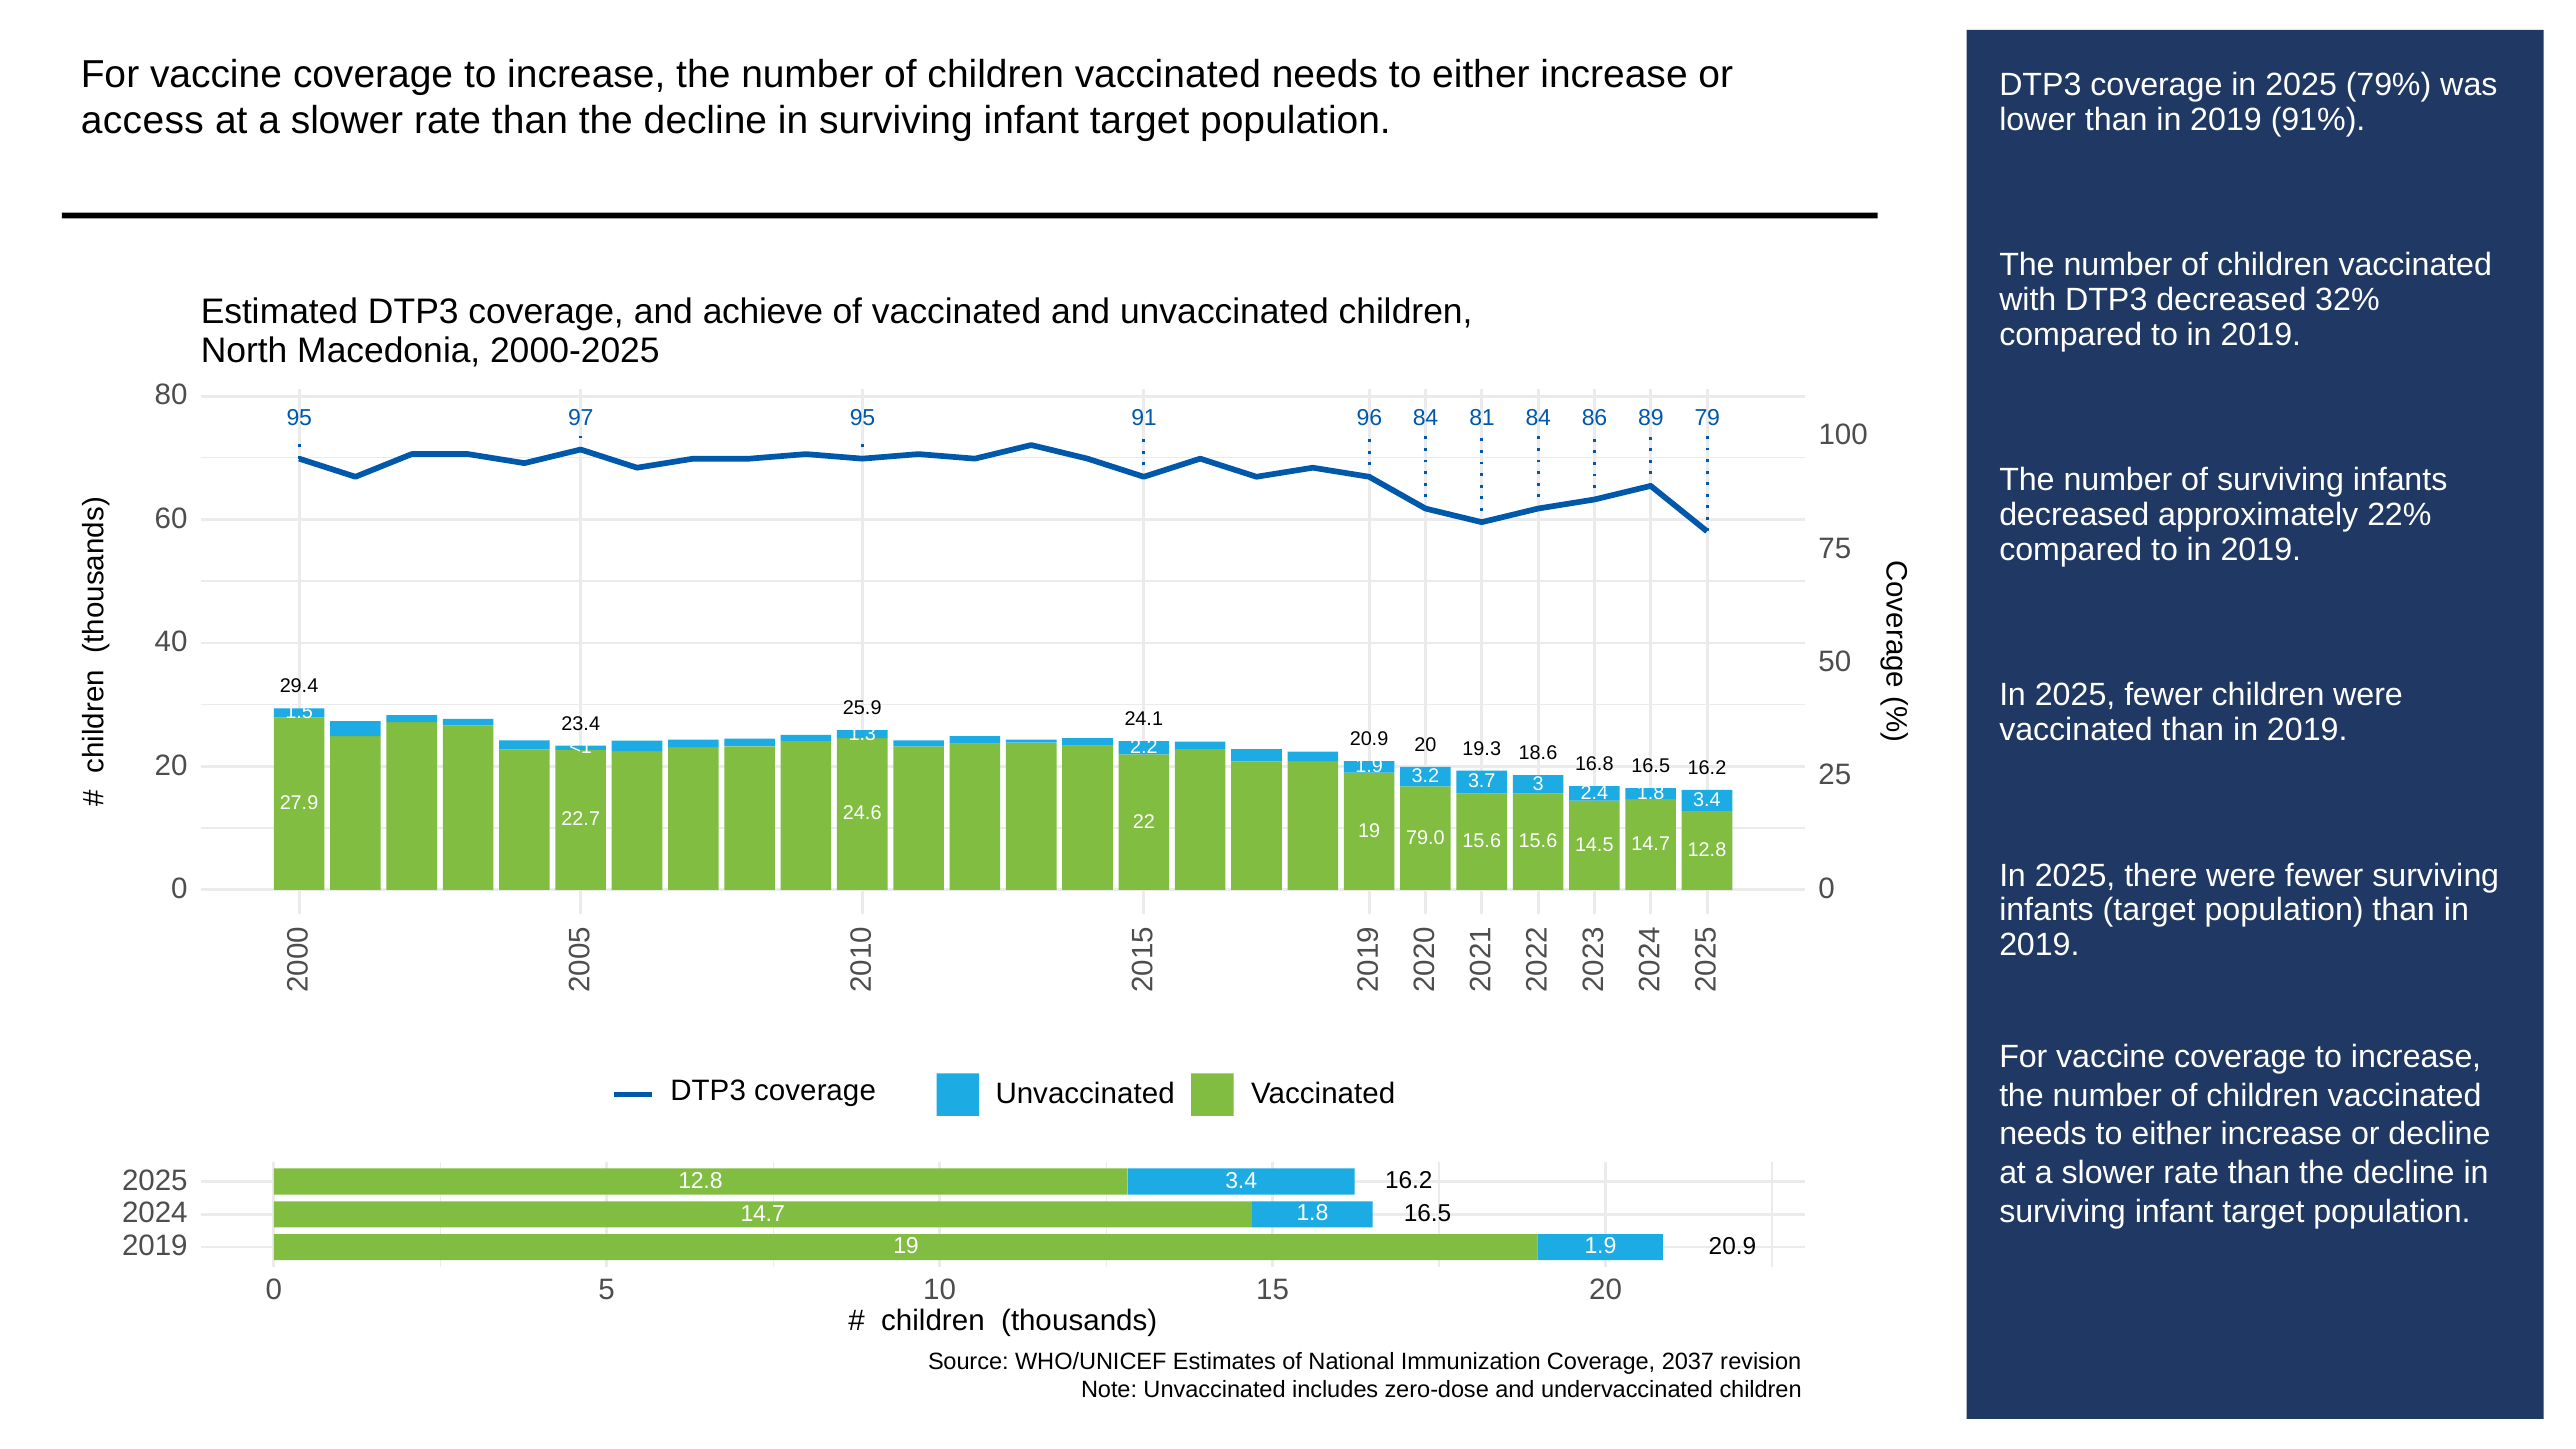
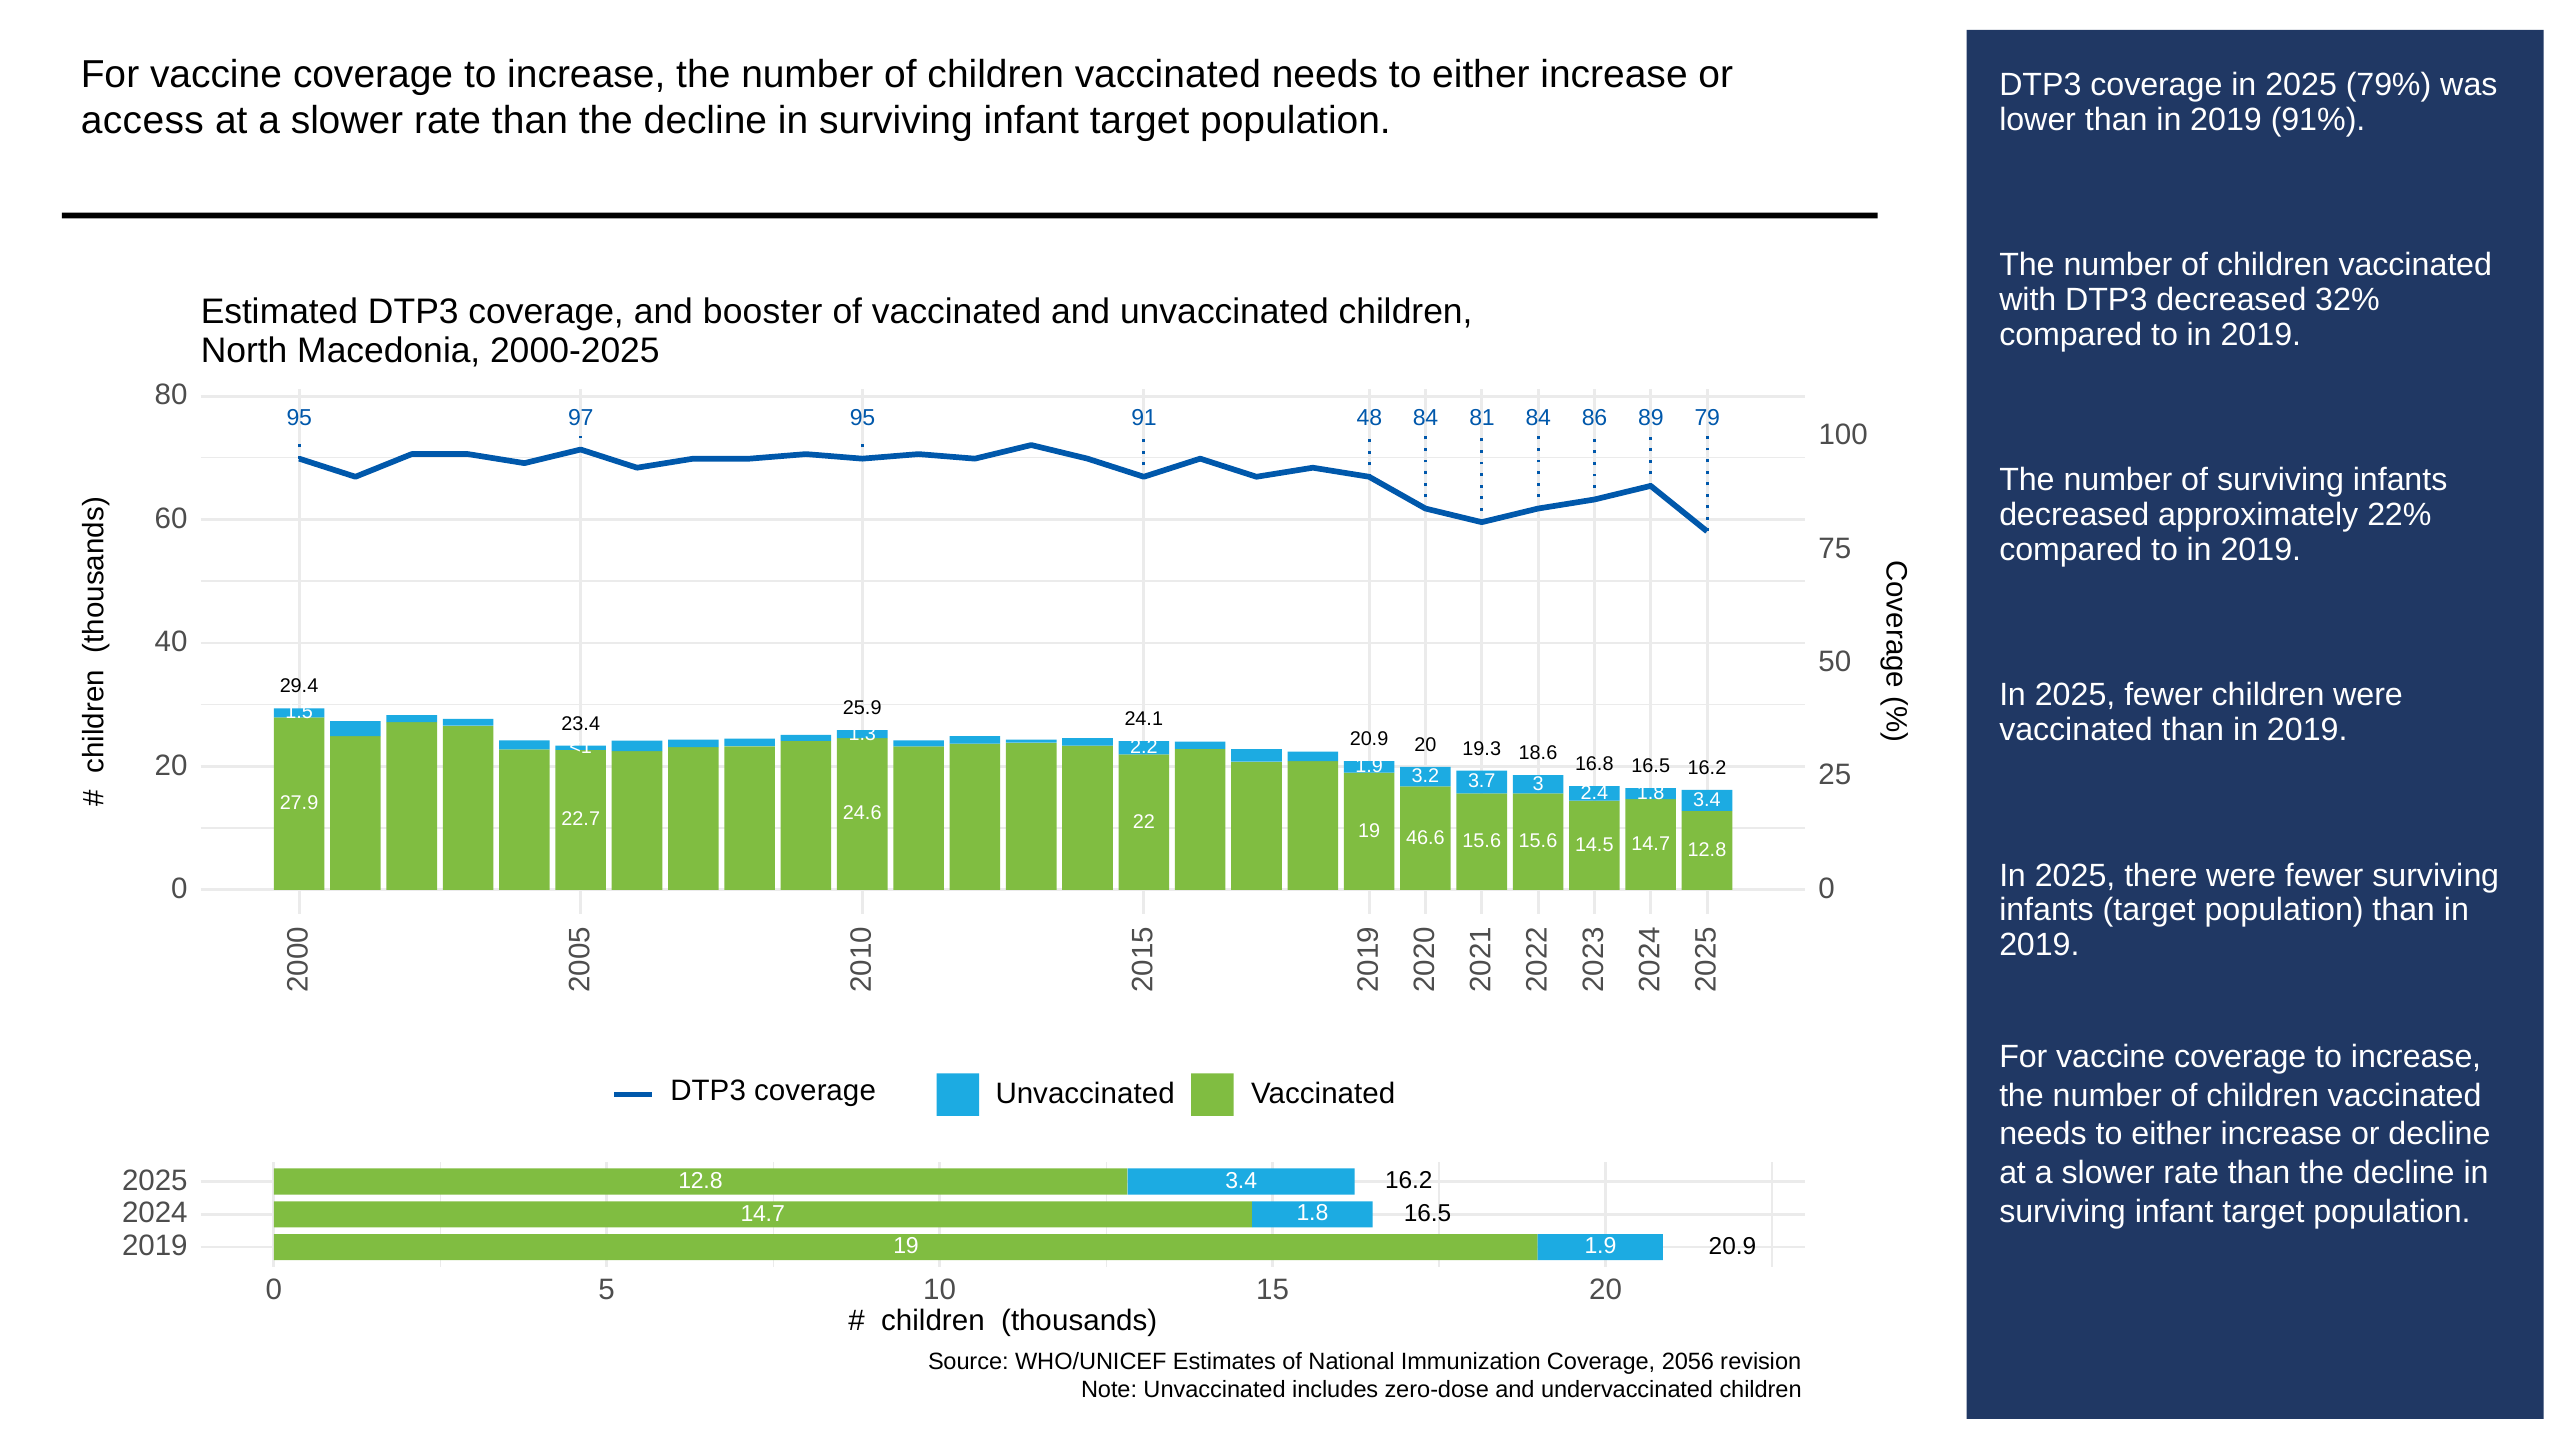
achieve: achieve -> booster (763, 311)
96: 96 -> 48 (1369, 418)
79.0: 79.0 -> 46.6 (1425, 838)
2037: 2037 -> 2056 (1688, 1362)
